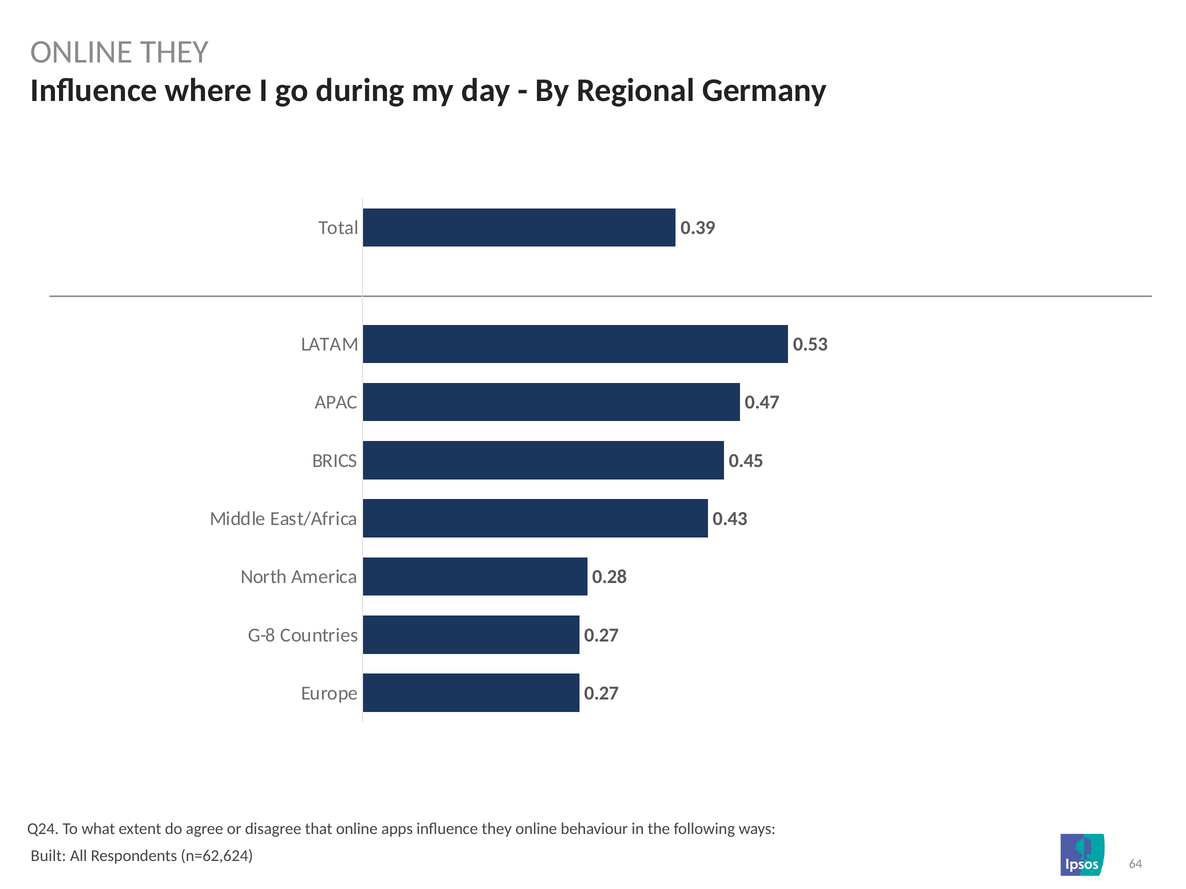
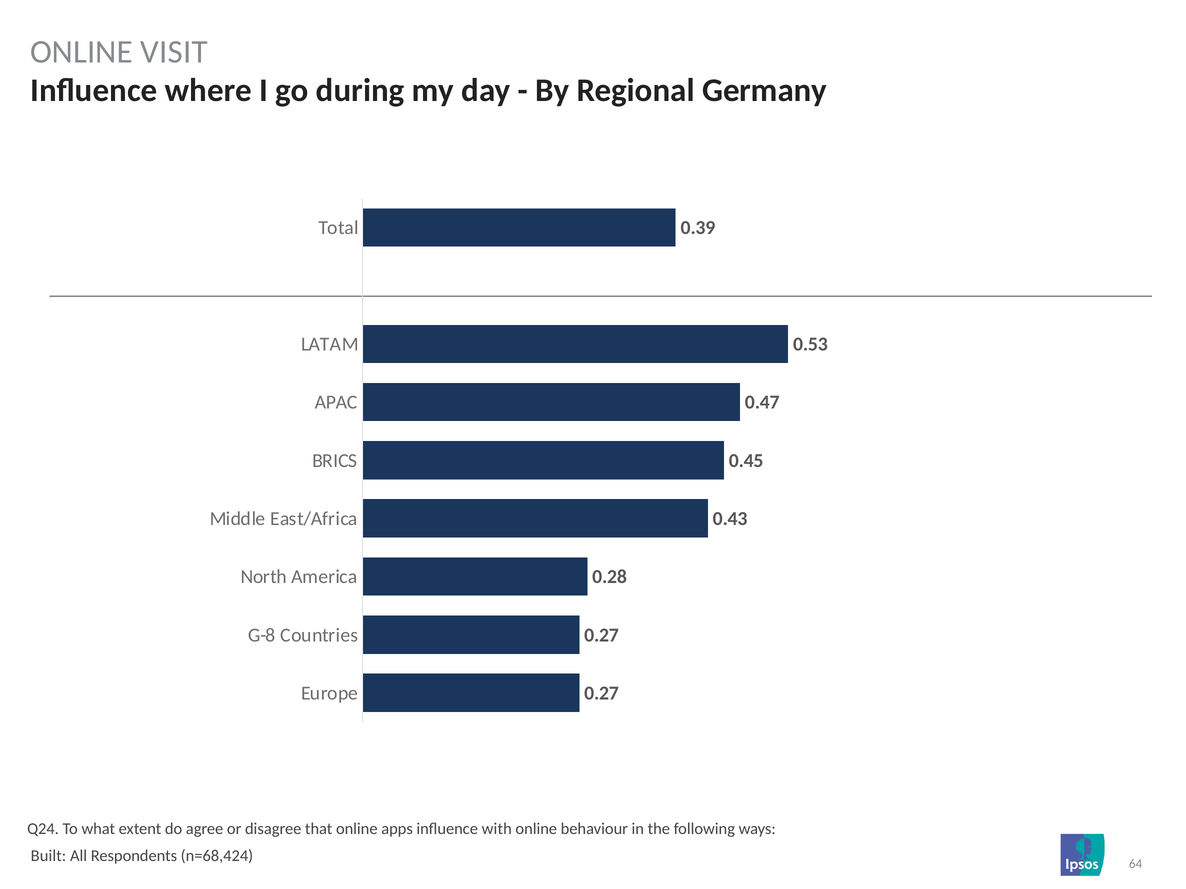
ONLINE THEY: THEY -> VISIT (174, 52)
influence they: they -> with (497, 829)
n=62,624: n=62,624 -> n=68,424 (217, 856)
